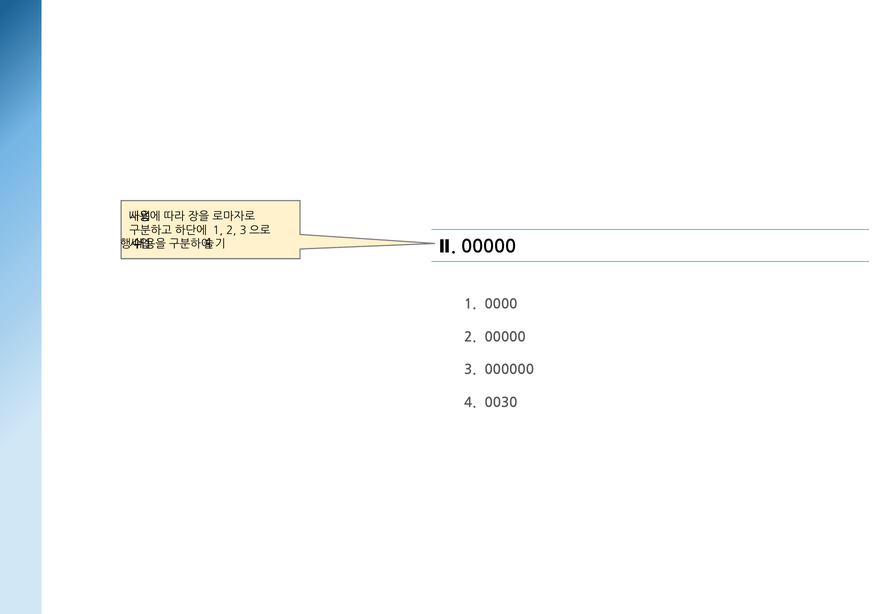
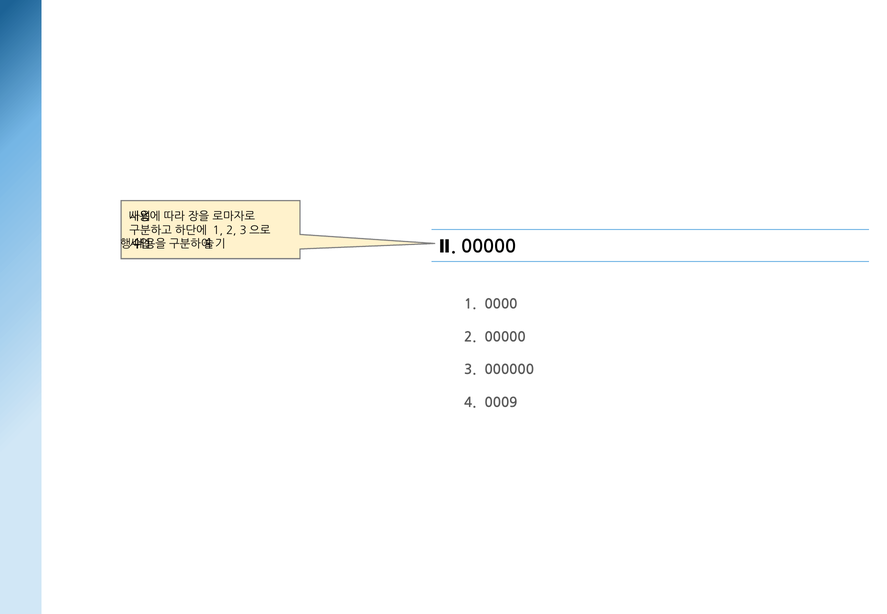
0030: 0030 -> 0009 (501, 403)
